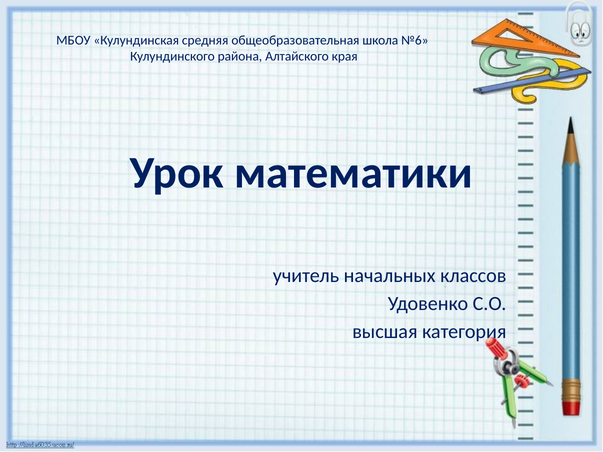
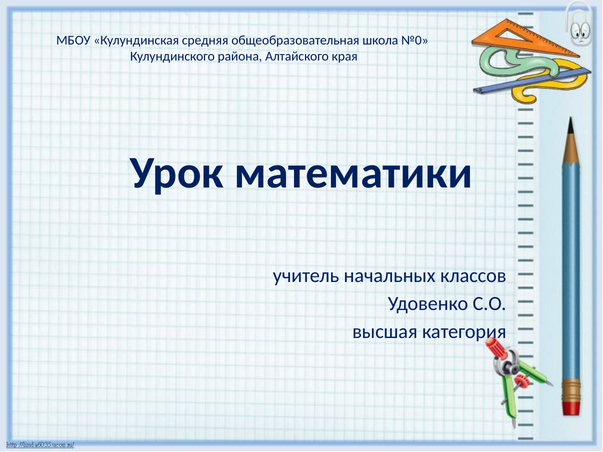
№6: №6 -> №0 (415, 40)
